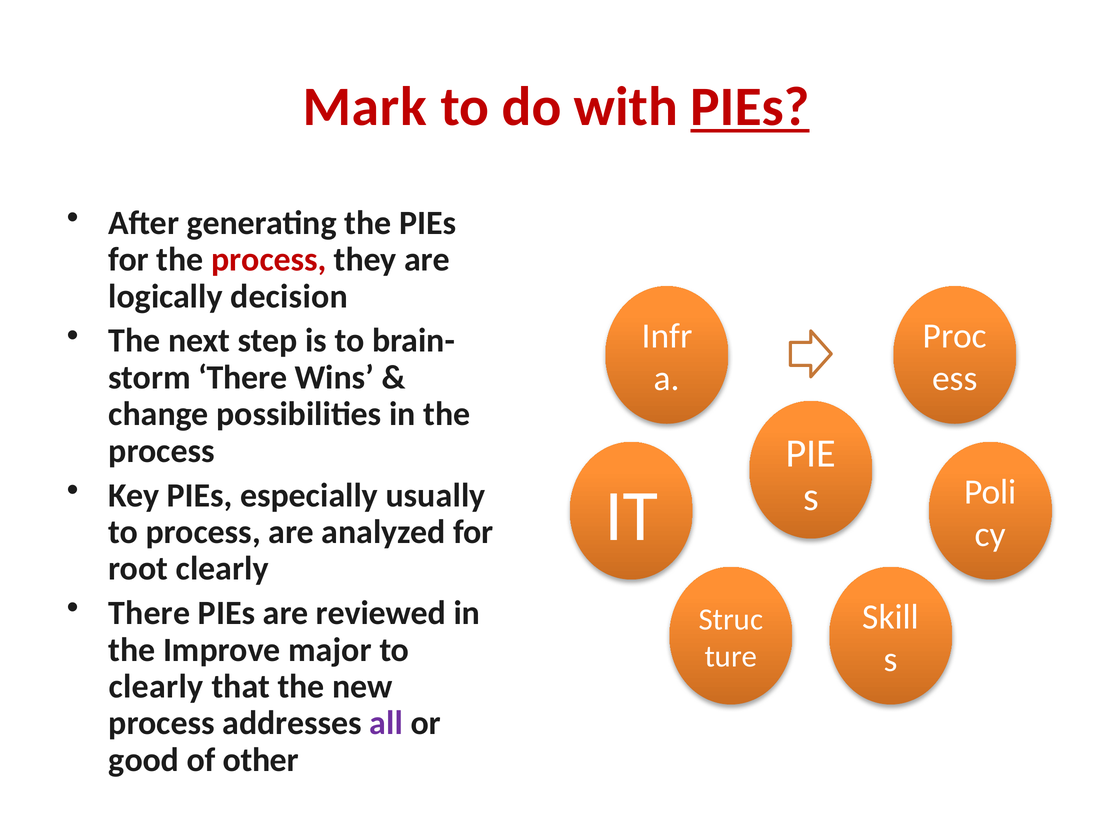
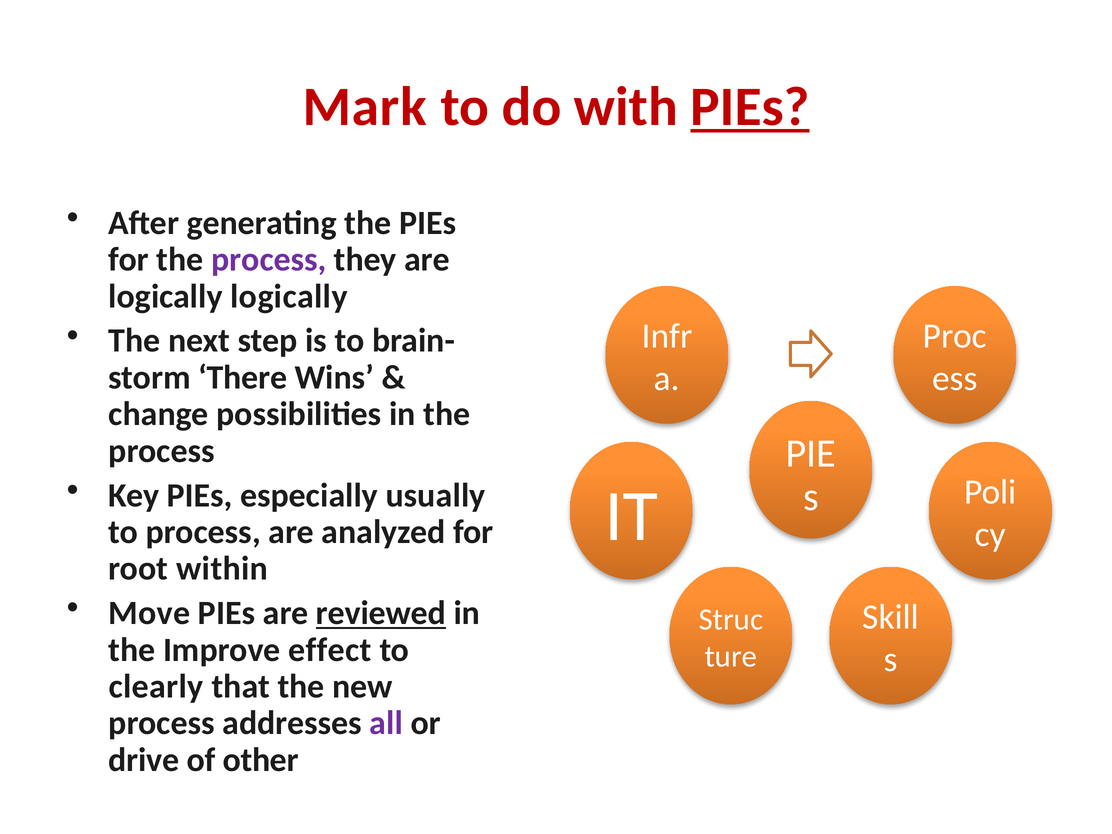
process colour: red -> purple (269, 260)
logically decision: decision -> logically (289, 296)
root clearly: clearly -> within (222, 569)
There: There -> Move (149, 613)
reviewed underline: none -> present (381, 613)
major: major -> effect (330, 650)
good: good -> drive (144, 760)
